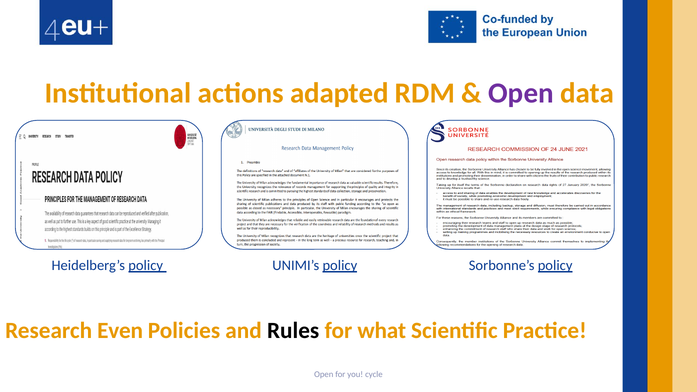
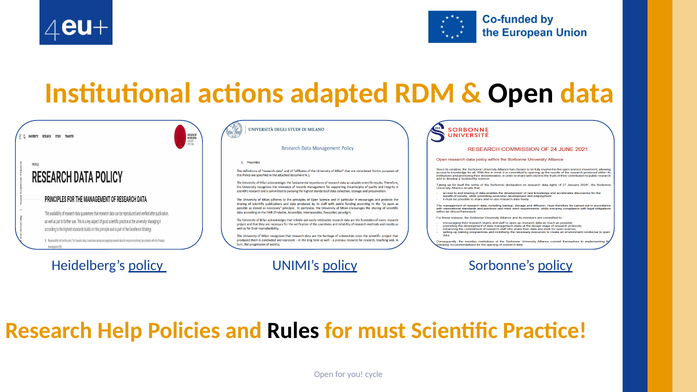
Open colour: purple -> black (521, 93)
Even: Even -> Help (120, 330)
what: what -> must (382, 330)
